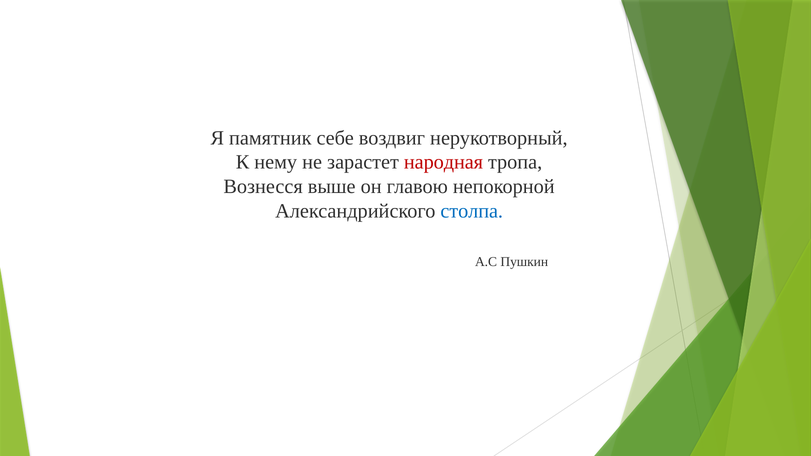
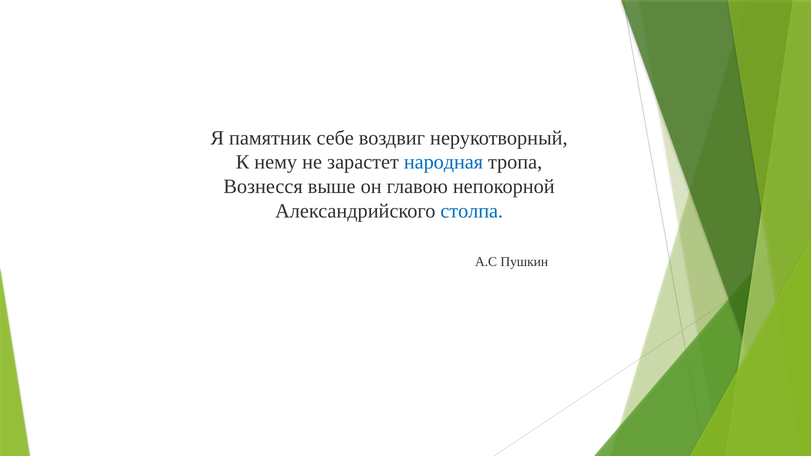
народная colour: red -> blue (444, 162)
